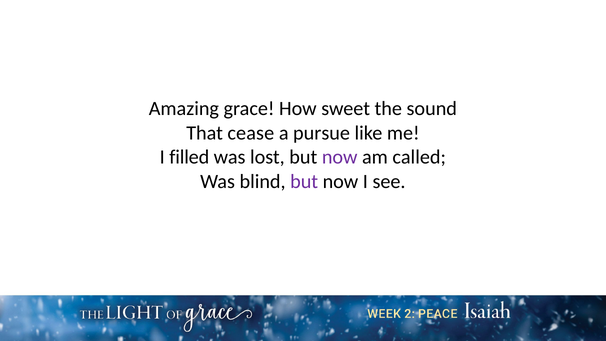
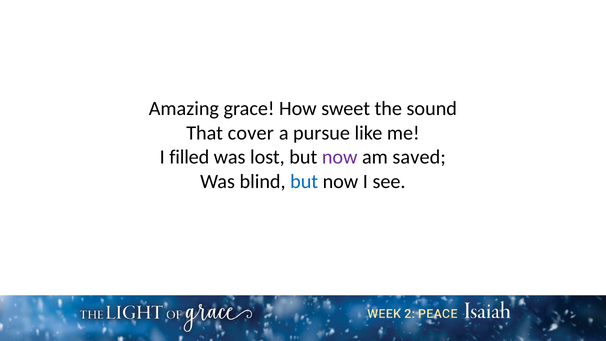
cease: cease -> cover (251, 133)
called: called -> saved (419, 157)
but colour: purple -> blue (304, 181)
